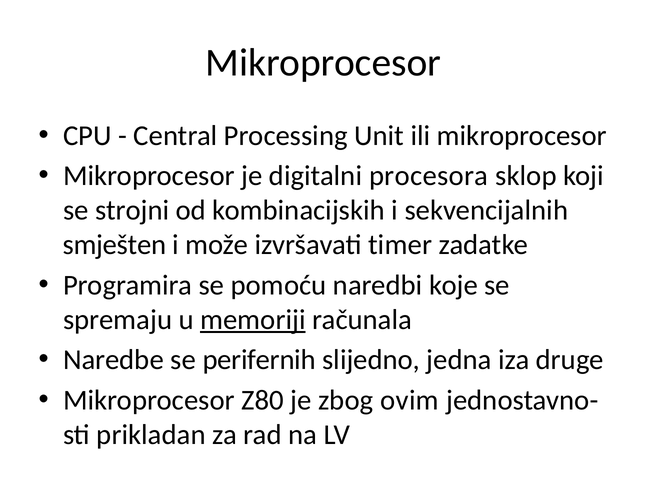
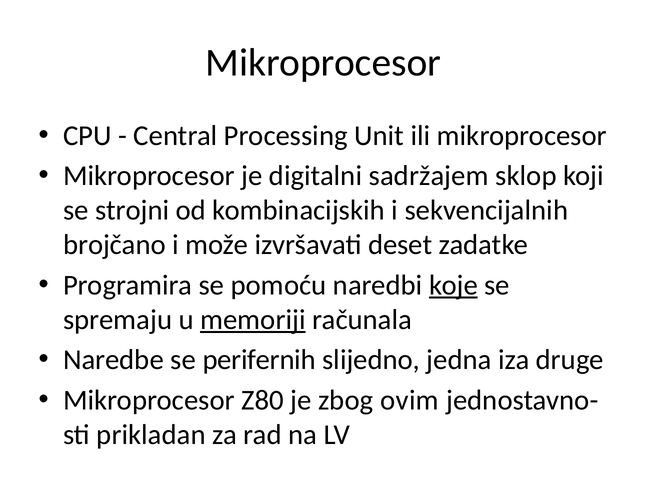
procesora: procesora -> sadržajem (429, 176)
smješten: smješten -> brojčano (114, 245)
timer: timer -> deset (400, 245)
koje underline: none -> present (453, 285)
